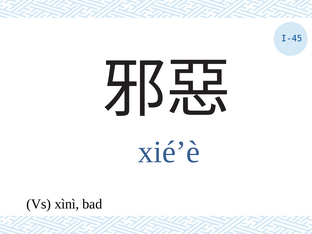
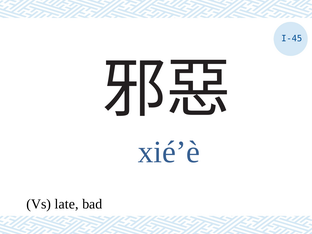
xìnì: xìnì -> late (67, 204)
